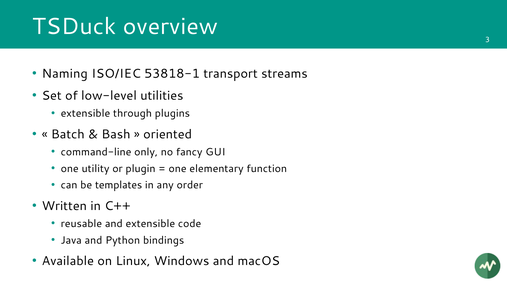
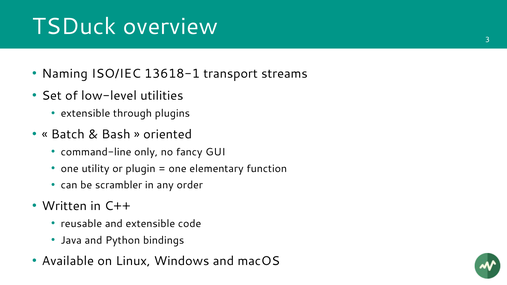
53818-1: 53818-1 -> 13618-1 (172, 74)
templates: templates -> scrambler (119, 185)
